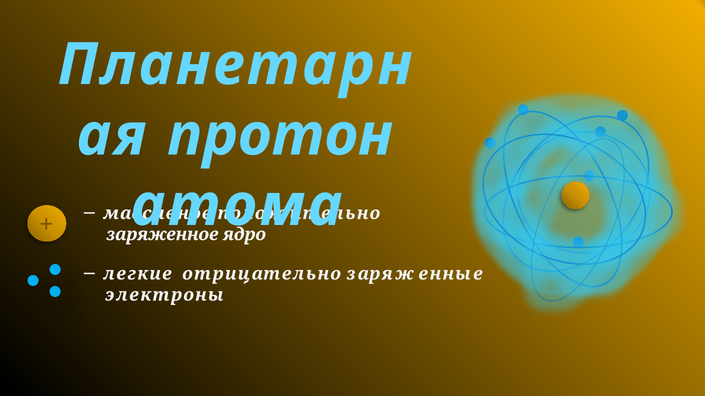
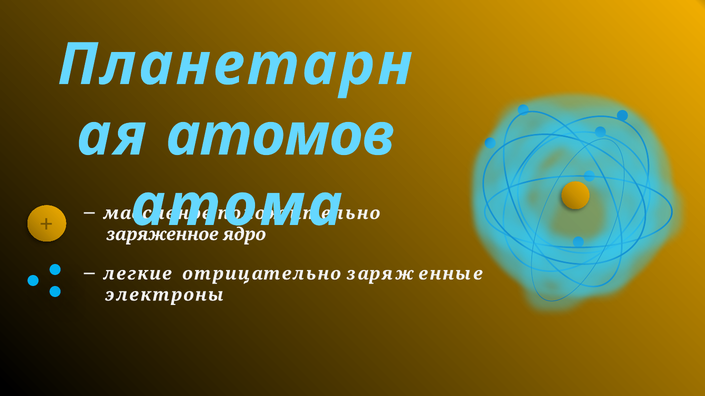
протон: протон -> атомов (281, 135)
